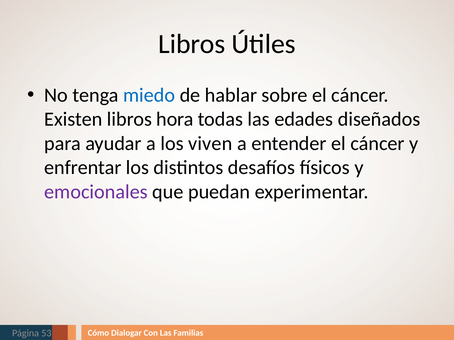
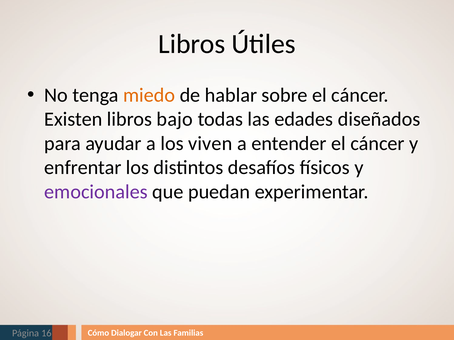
miedo colour: blue -> orange (149, 95)
hora: hora -> bajo (175, 119)
53: 53 -> 16 (46, 334)
